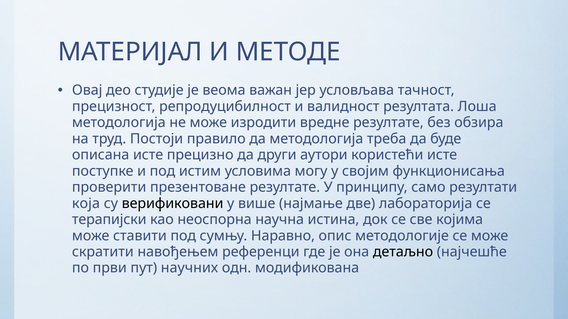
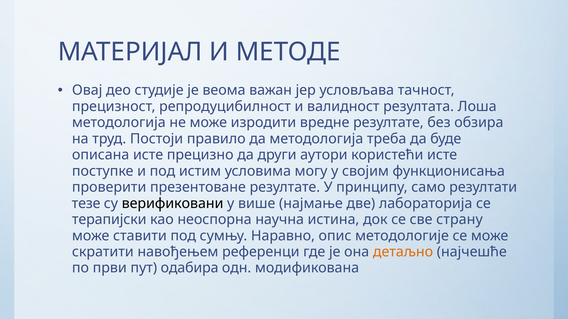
која: која -> тезе (86, 204)
којима: којима -> страну (459, 220)
детаљно colour: black -> orange (403, 252)
научних: научних -> одабира (190, 268)
